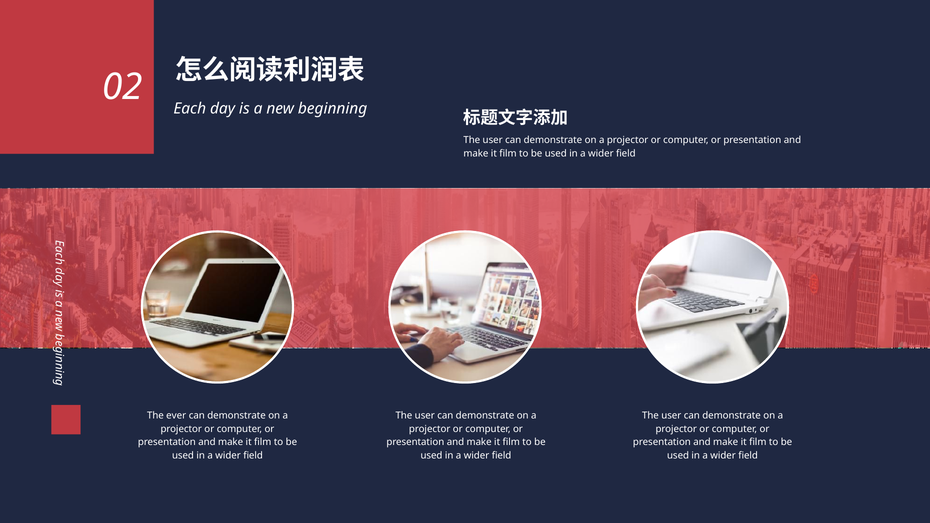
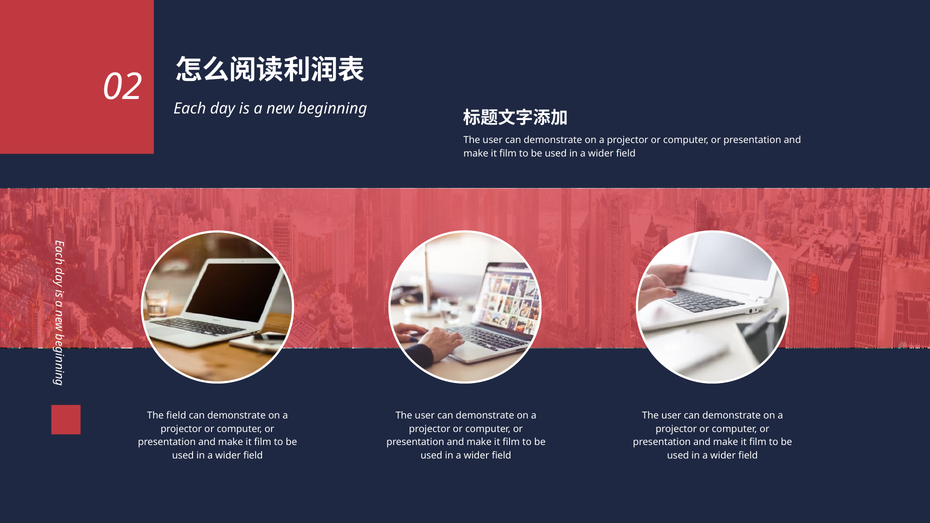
The ever: ever -> field (176, 416)
